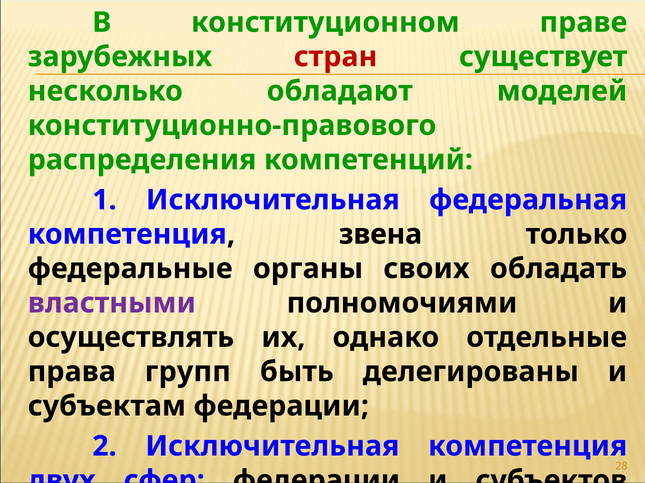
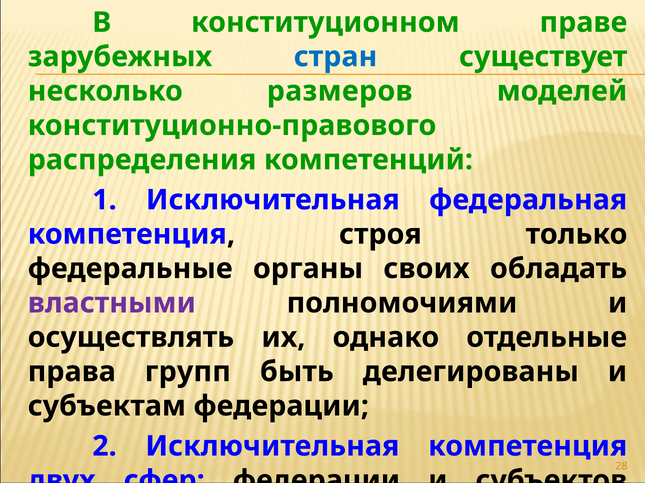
стран colour: red -> blue (336, 57)
обладают: обладают -> размеров (340, 91)
звена: звена -> строя (380, 235)
